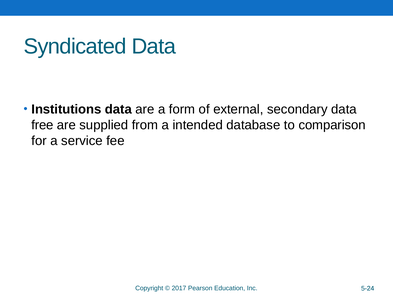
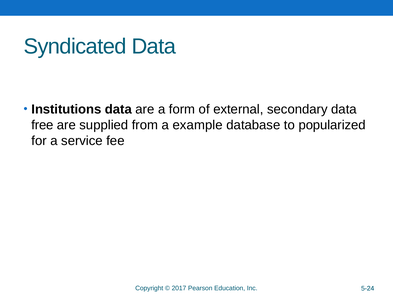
intended: intended -> example (198, 125)
comparison: comparison -> popularized (332, 125)
